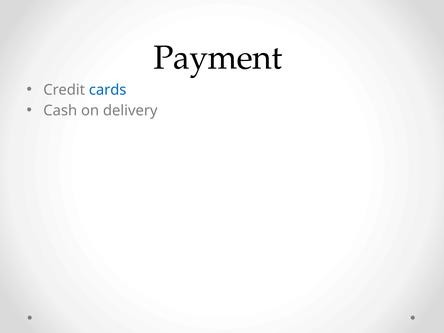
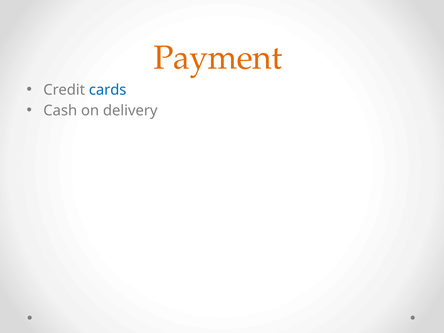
Payment colour: black -> orange (218, 58)
